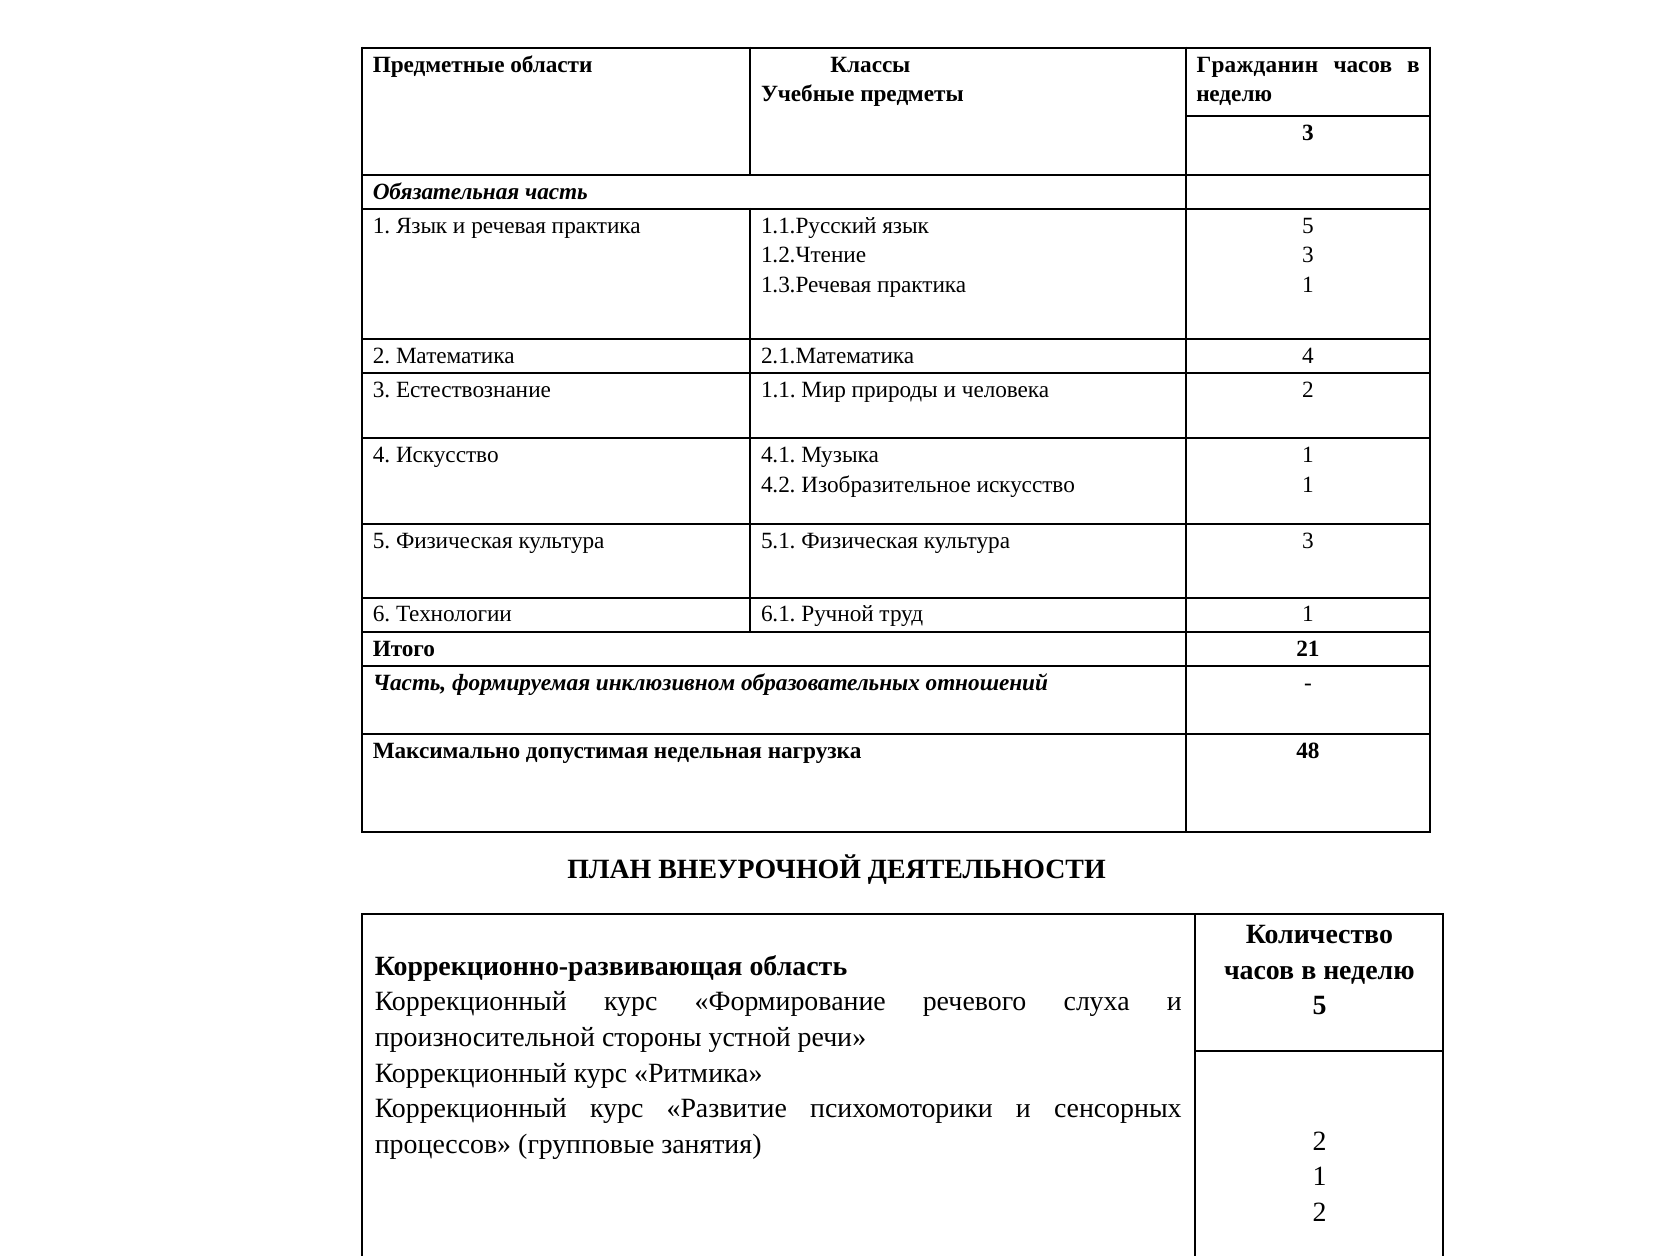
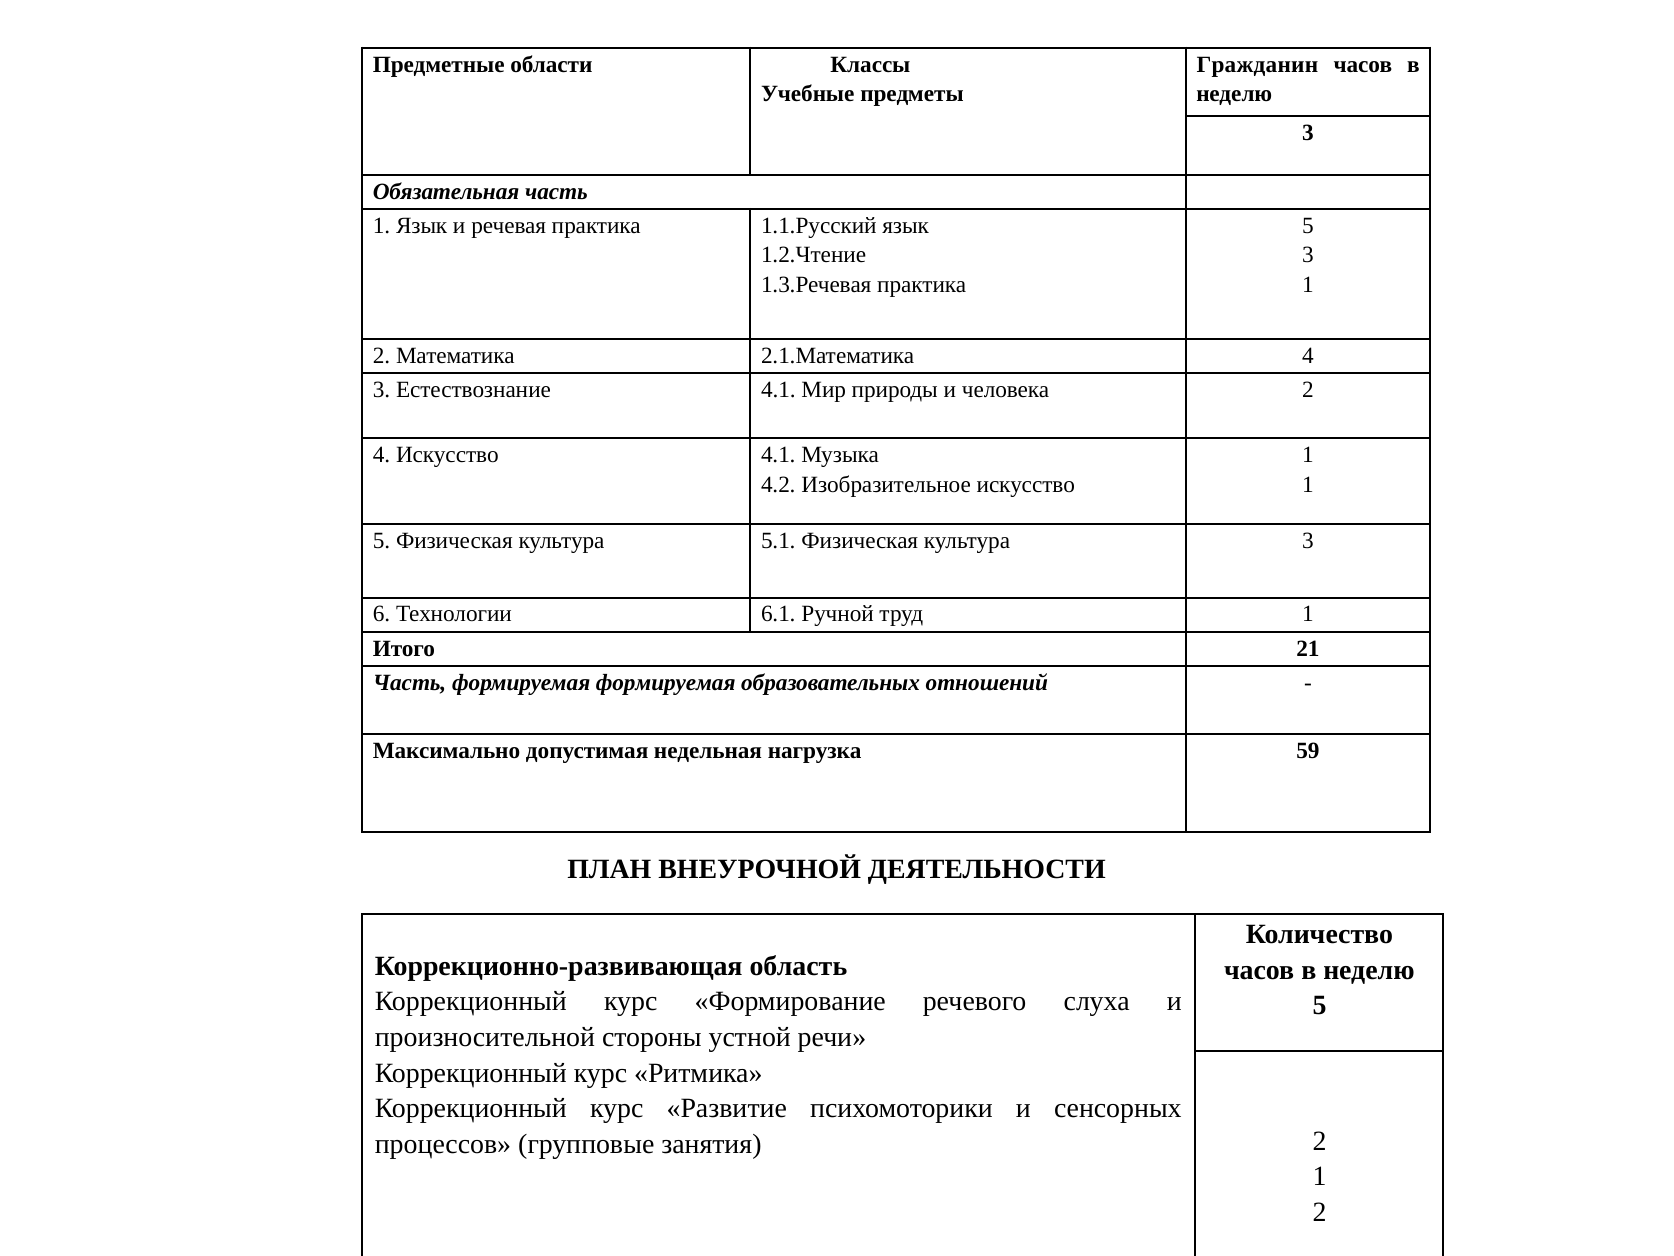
Естествознание 1.1: 1.1 -> 4.1 (778, 390)
формируемая инклюзивном: инклюзивном -> формируемая (666, 682)
48: 48 -> 59 (1308, 750)
